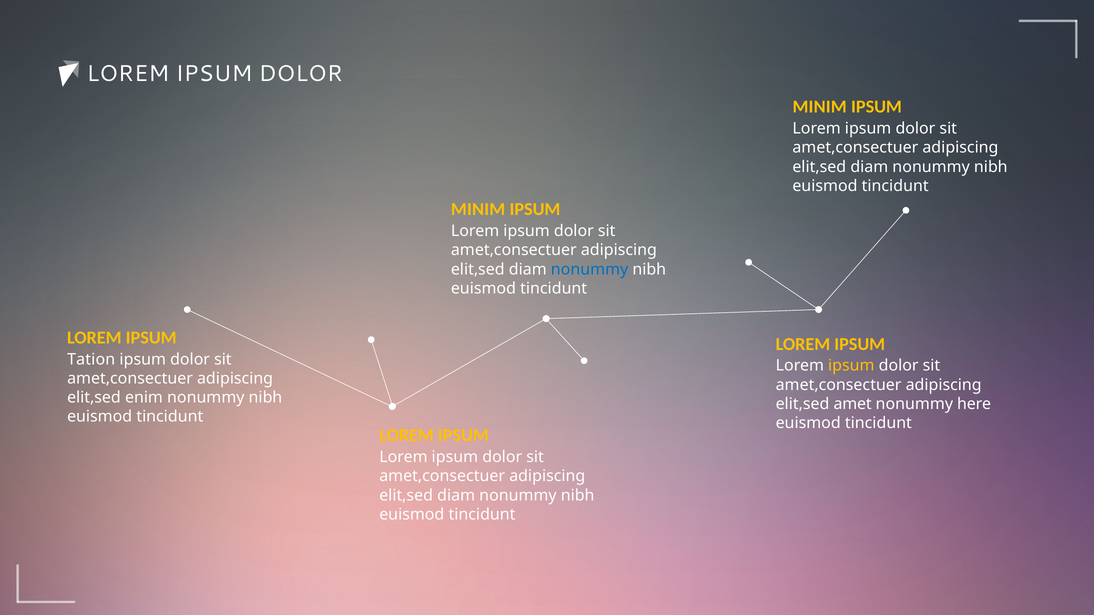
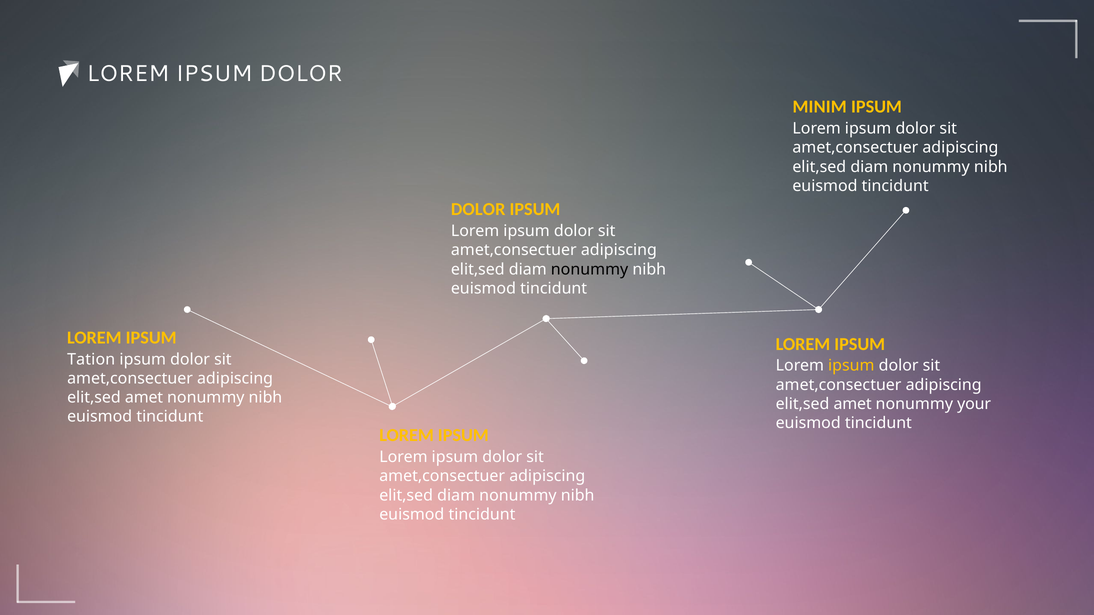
MINIM: MINIM -> DOLOR (478, 210)
nonummy colour: blue -> black (590, 269)
enim: enim -> amet (144, 398)
here: here -> your (974, 404)
